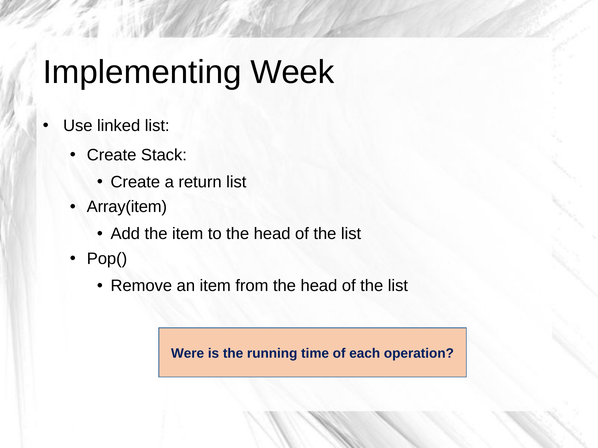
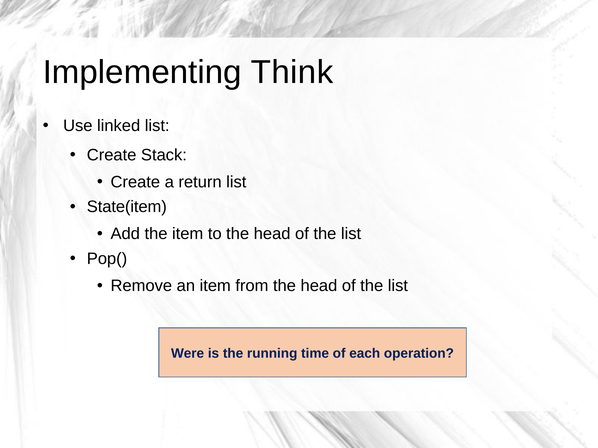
Week: Week -> Think (292, 72)
Array(item: Array(item -> State(item (127, 207)
